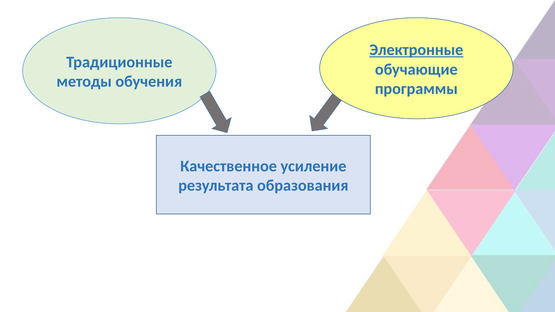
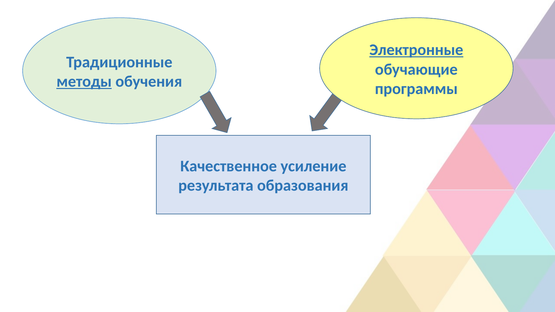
методы underline: none -> present (84, 82)
